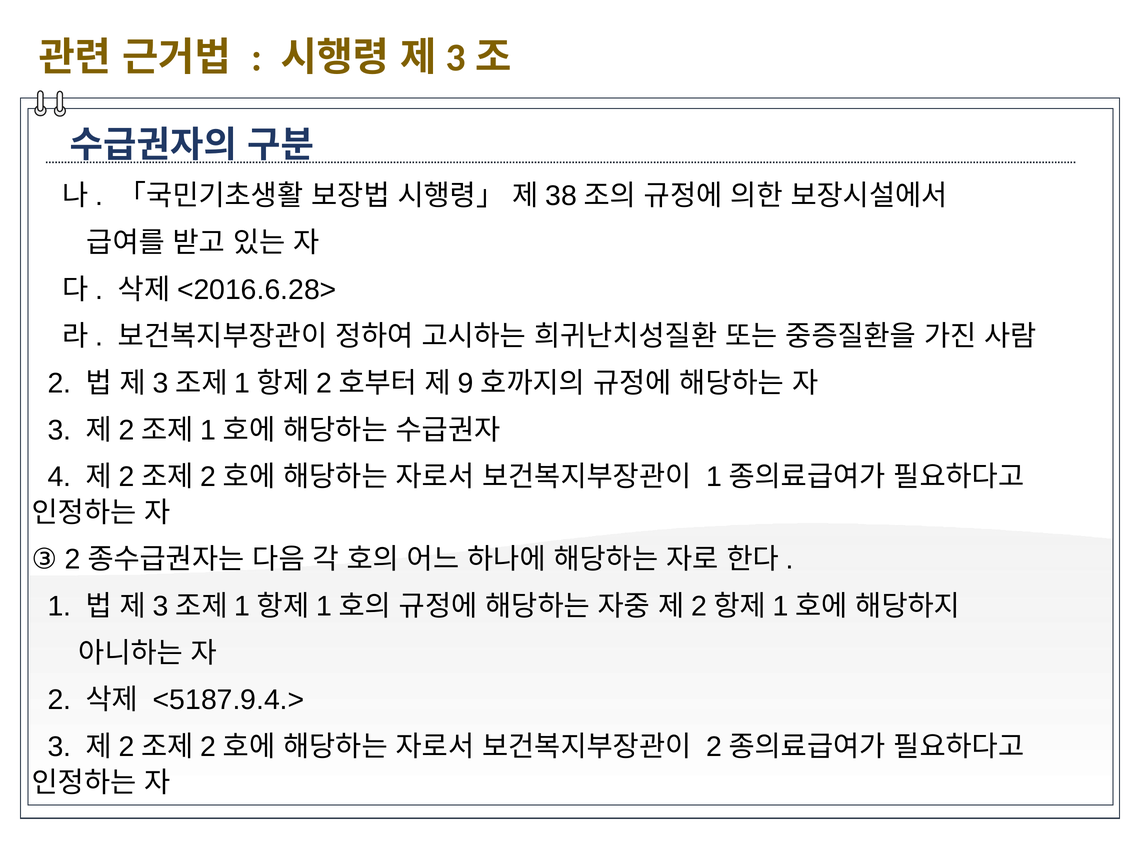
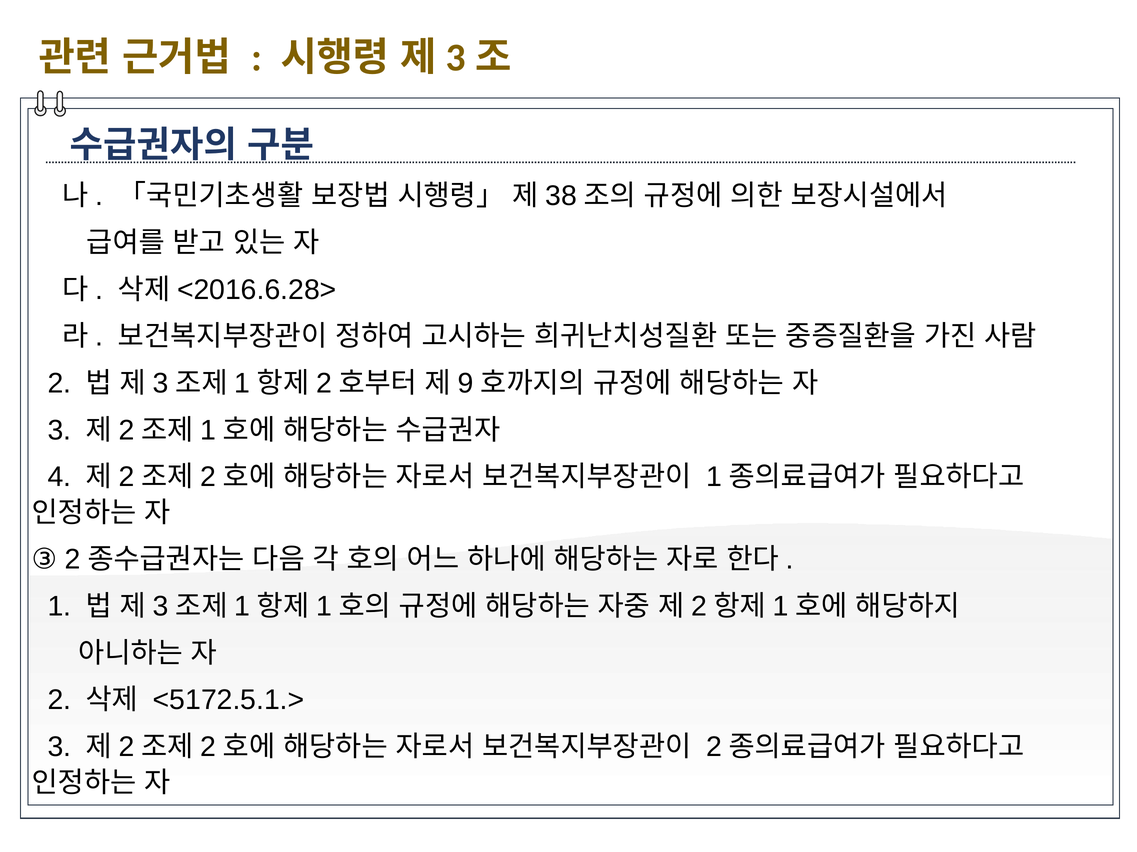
<5187.9.4.>: <5187.9.4.> -> <5172.5.1.> (229, 701)
